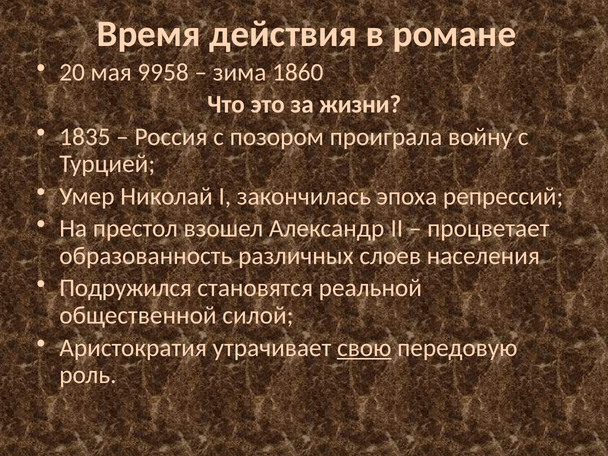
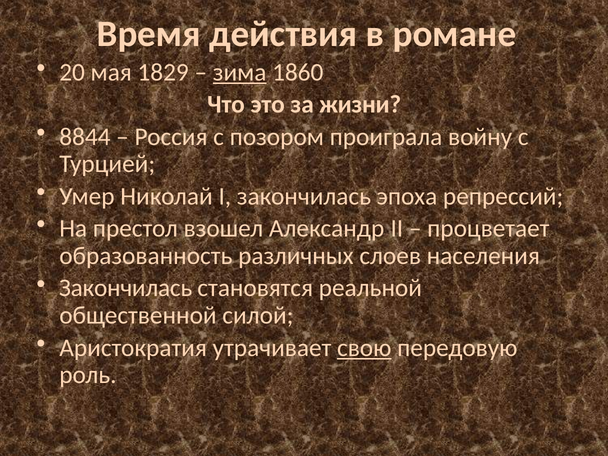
9958: 9958 -> 1829 (163, 72)
зима underline: none -> present (240, 72)
1835: 1835 -> 8844 (85, 137)
Подружился: Подружился -> Закончилась (126, 288)
